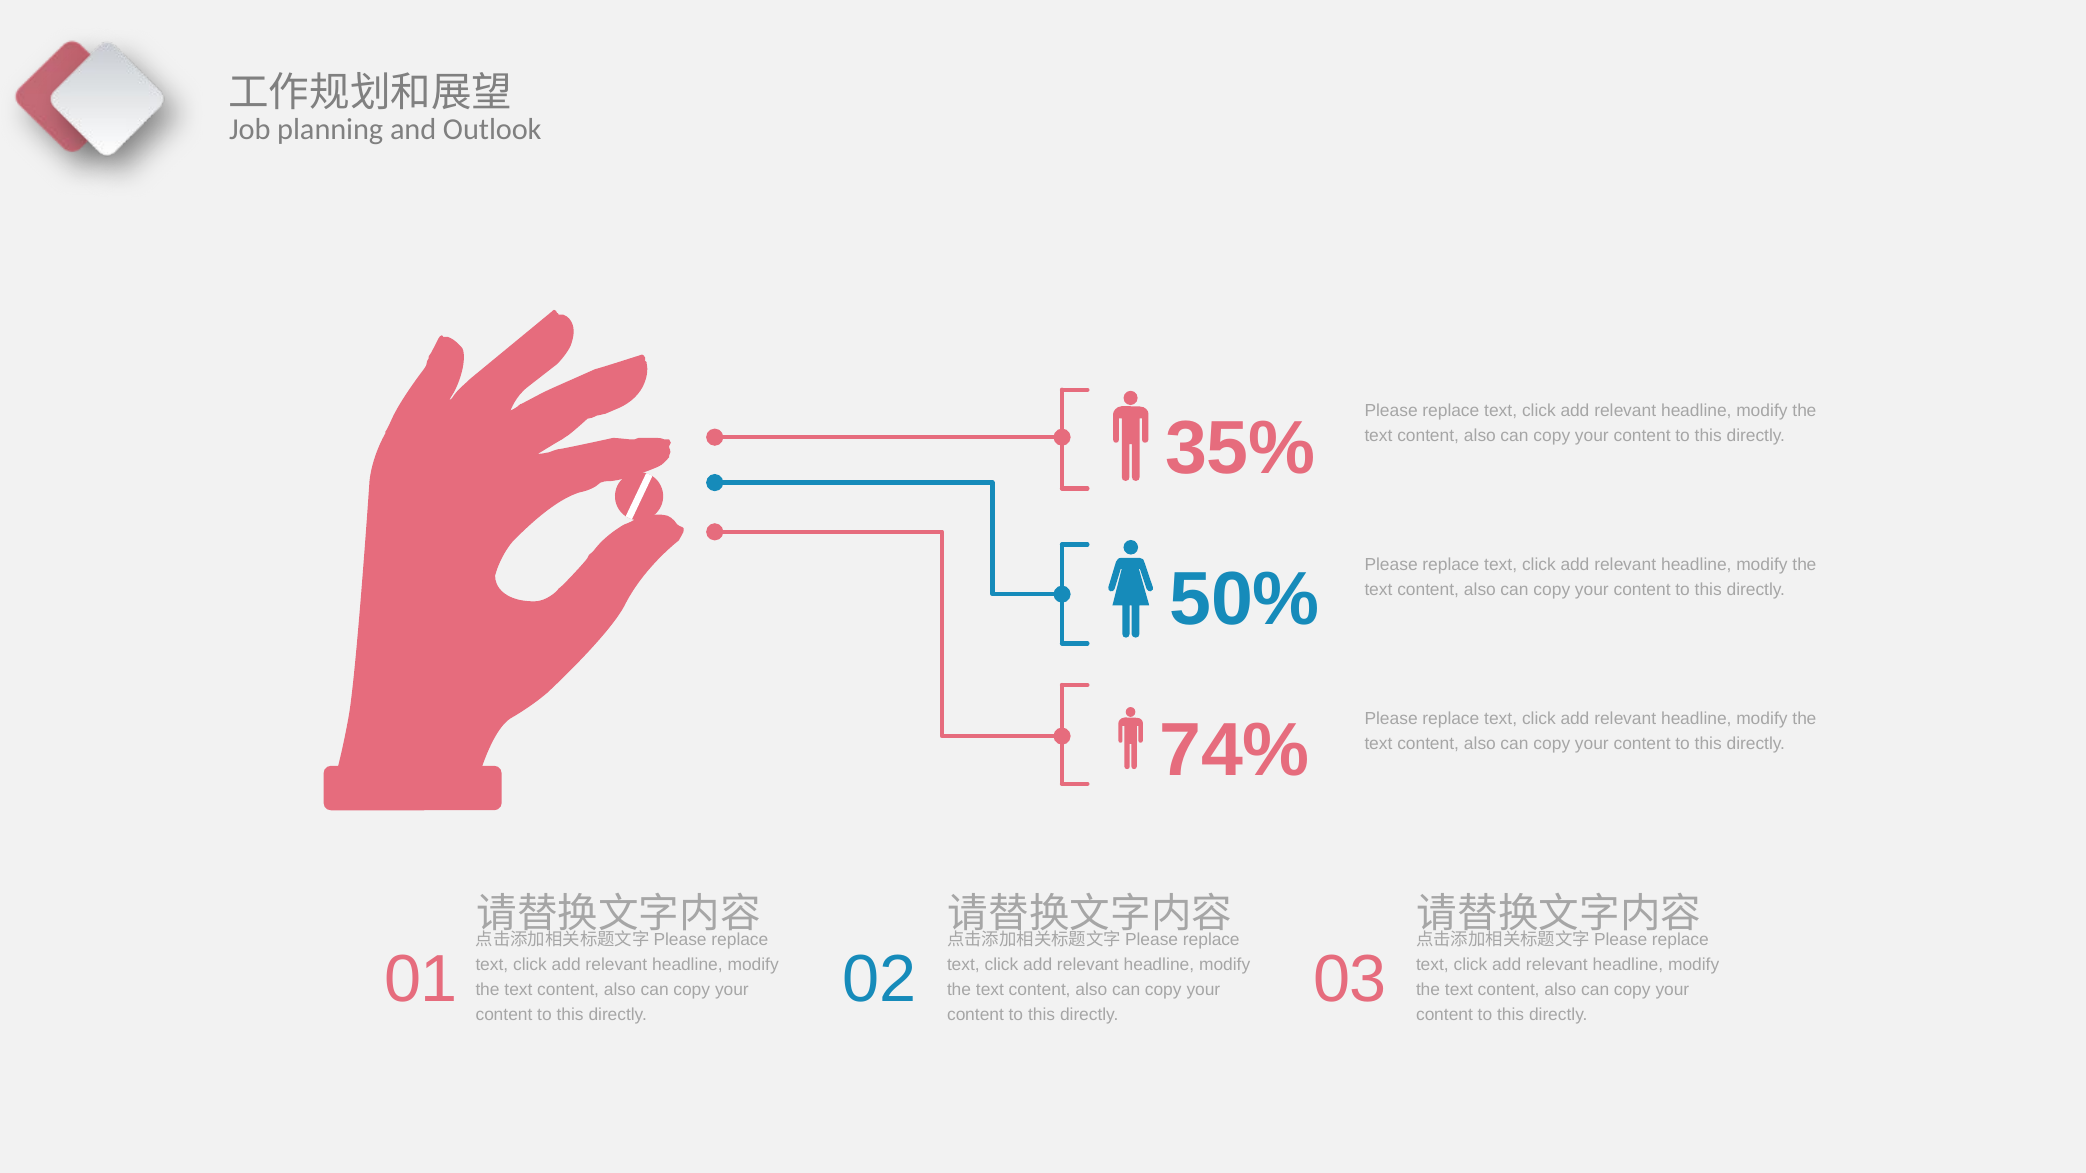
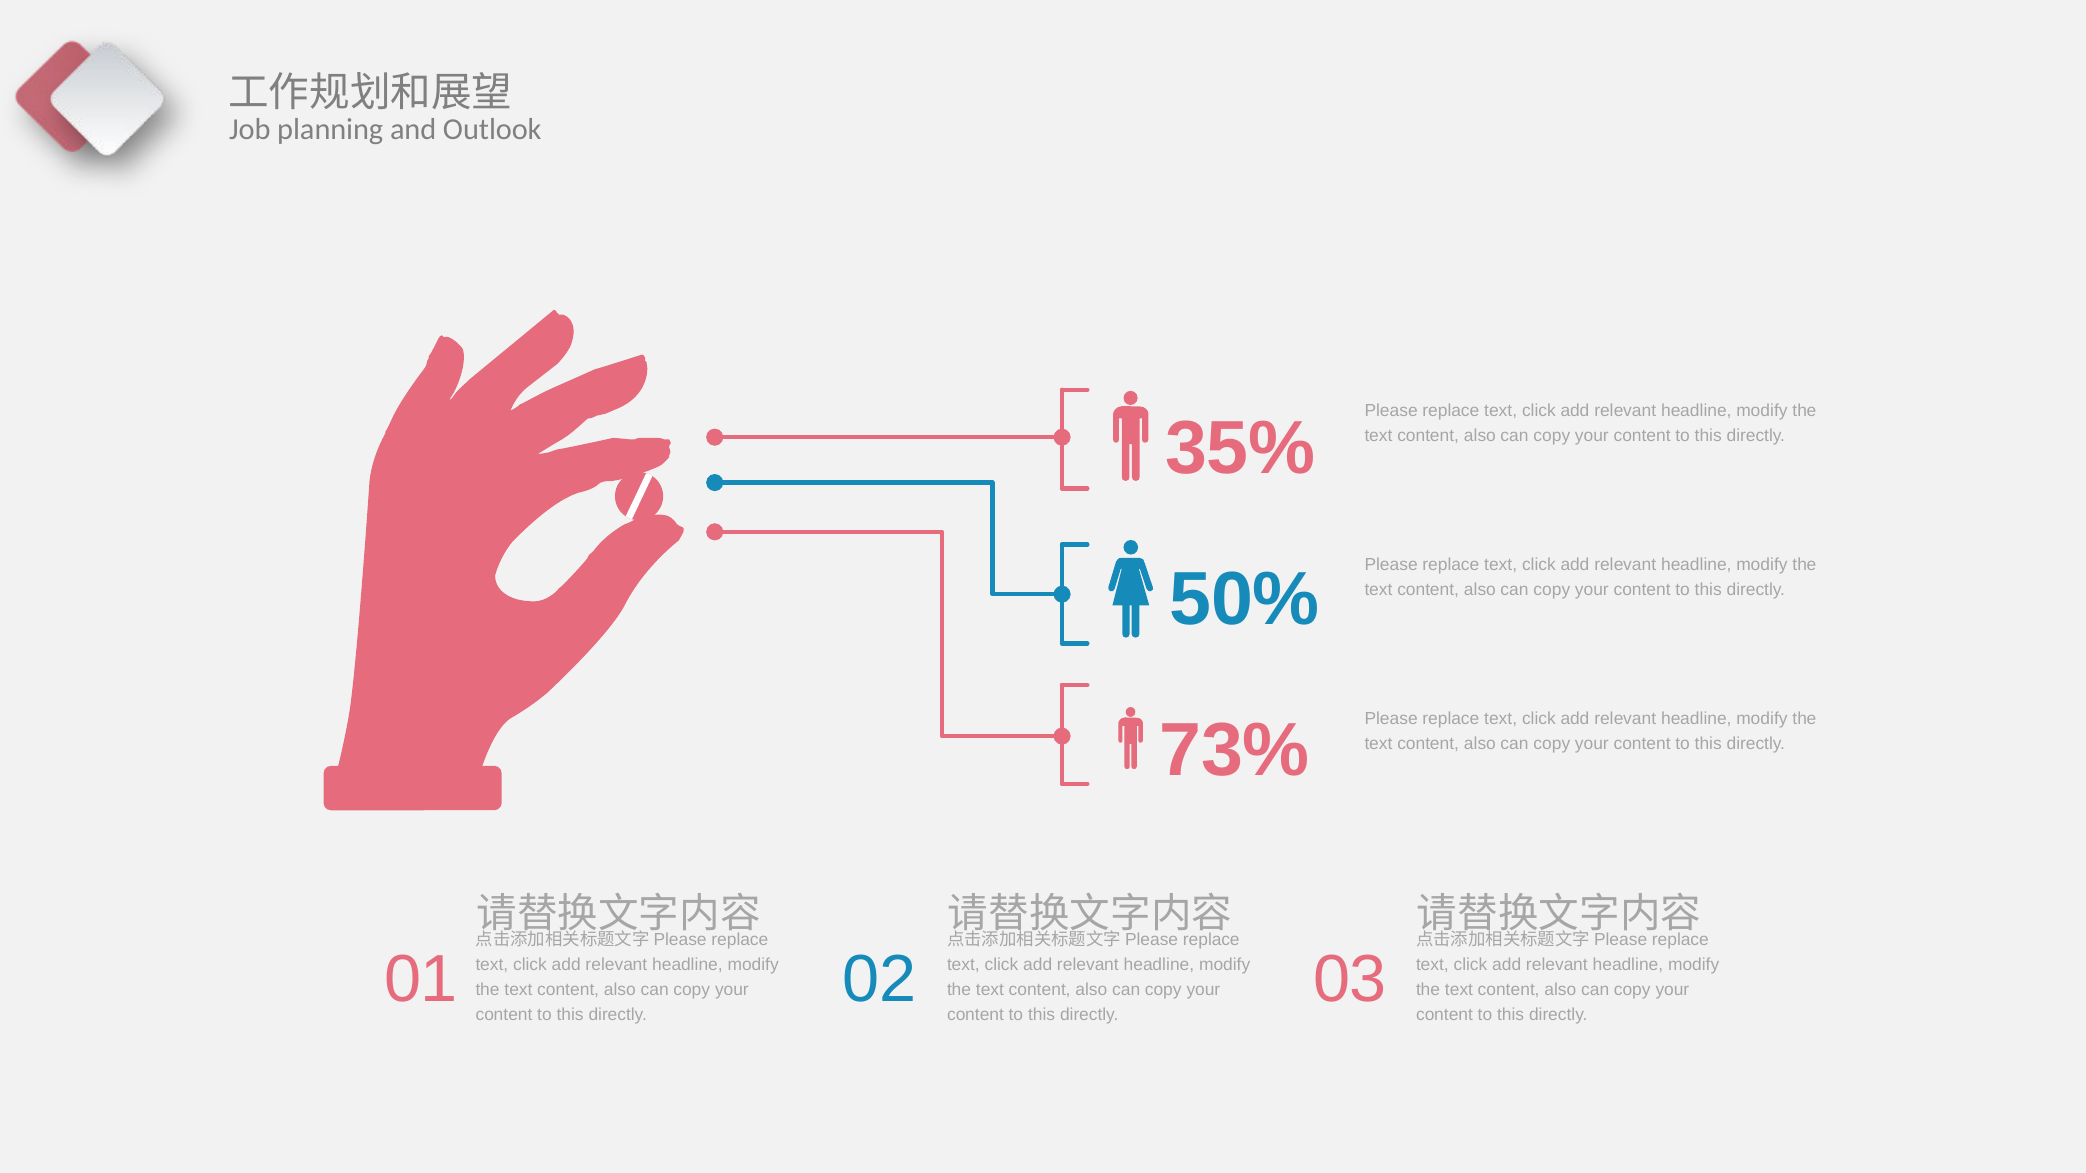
74%: 74% -> 73% (1235, 751)
